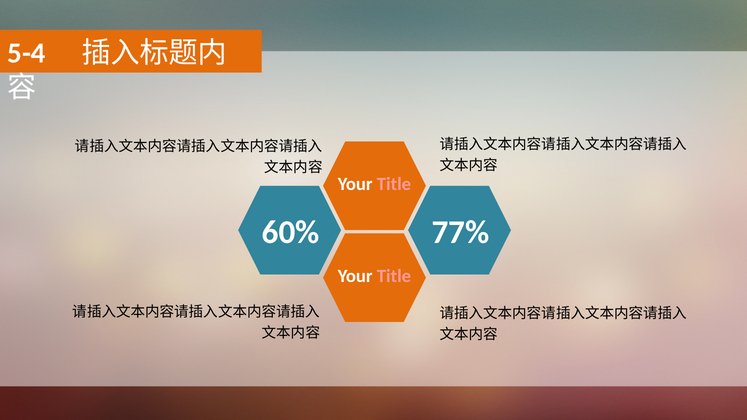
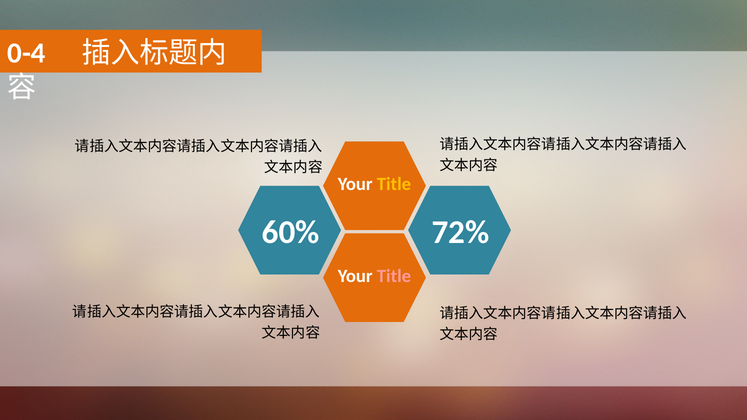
5-4: 5-4 -> 0-4 (26, 53)
Title colour: pink -> yellow (394, 184)
77%: 77% -> 72% (461, 232)
